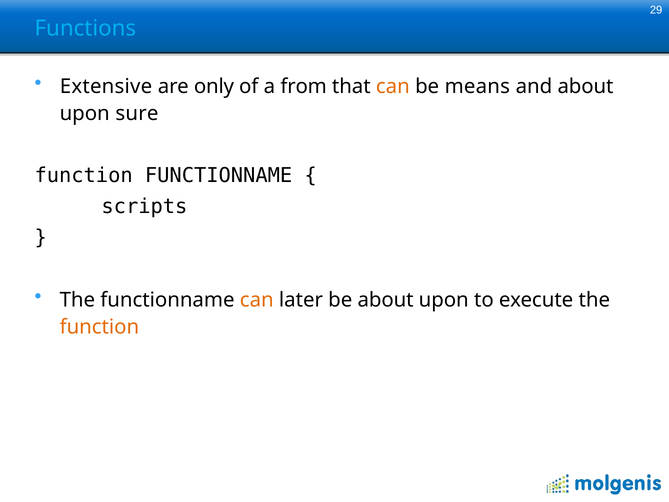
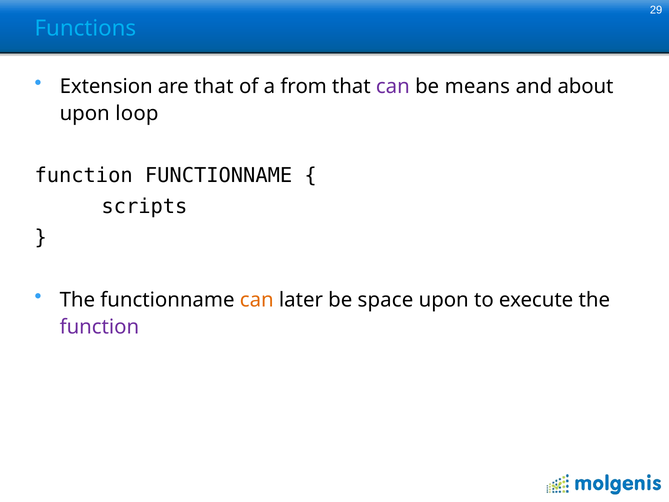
Extensive: Extensive -> Extension (106, 86)
are only: only -> that (214, 86)
can colour: orange -> purple (393, 86)
sure: sure -> loop (137, 113)
be about: about -> space (385, 300)
function colour: orange -> purple (99, 327)
